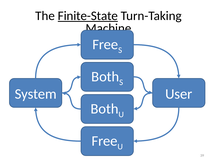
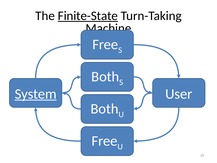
System underline: none -> present (36, 94)
